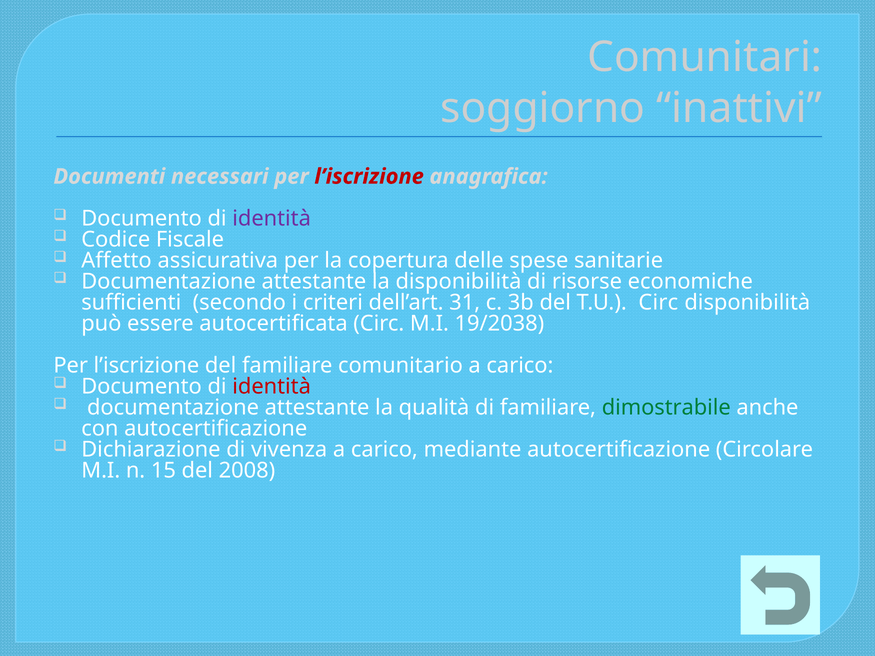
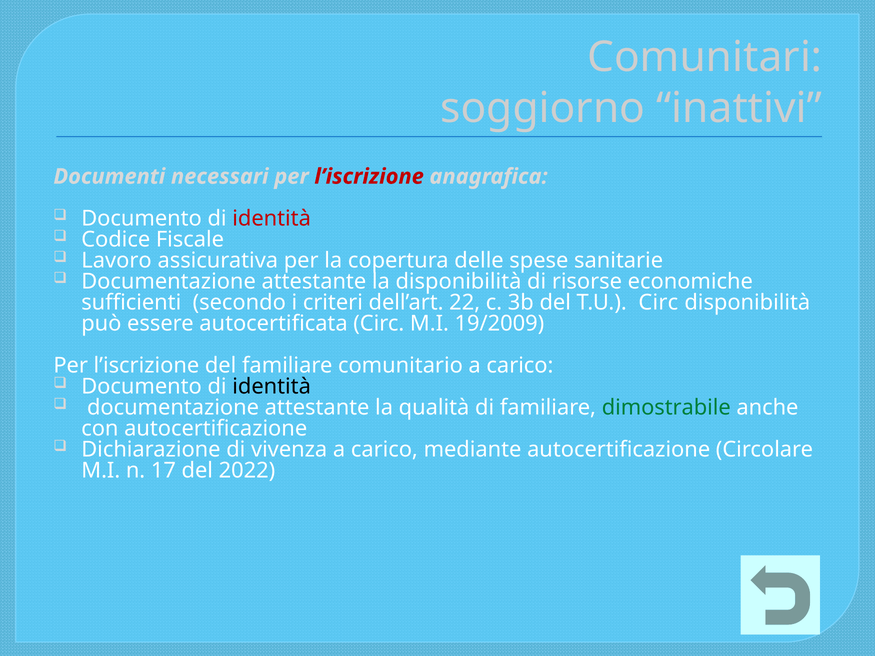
identità colour: purple -> red (272, 219)
Affetto: Affetto -> Lavoro (117, 261)
31: 31 -> 22 (465, 303)
19/2038: 19/2038 -> 19/2009 (499, 324)
identità colour: red -> black (272, 387)
15: 15 -> 17 (163, 471)
2008: 2008 -> 2022 (247, 471)
